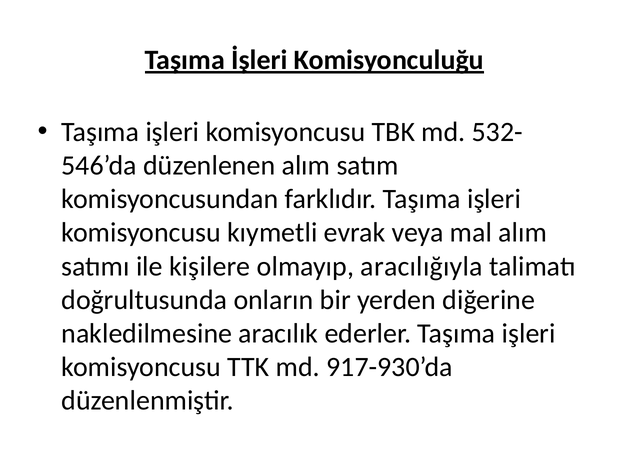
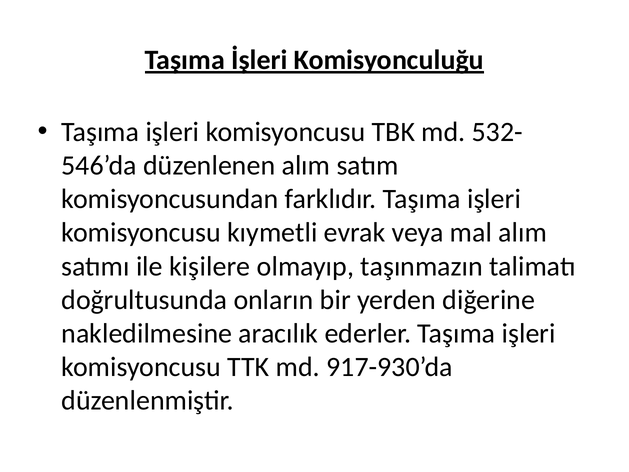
aracılığıyla: aracılığıyla -> taşınmazın (422, 266)
